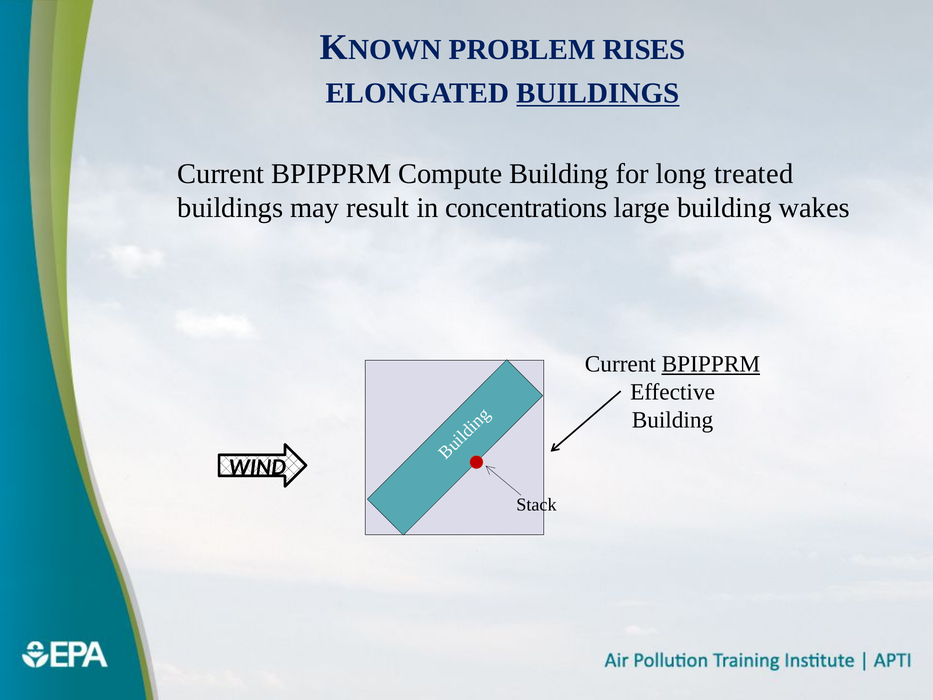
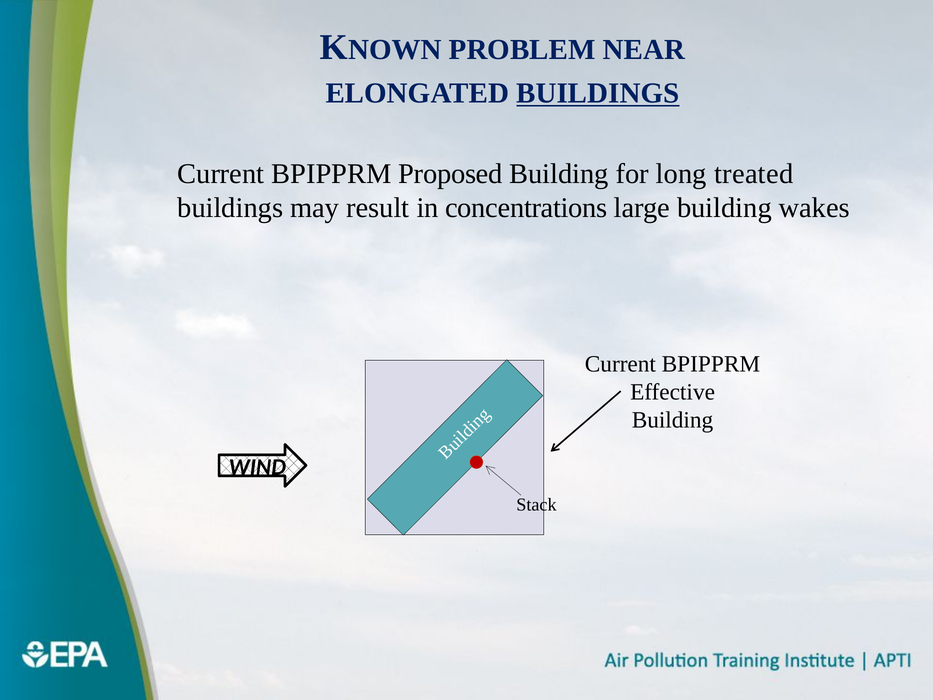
RISES: RISES -> NEAR (644, 50)
Compute: Compute -> Proposed (450, 174)
BPIPPRM underline: present -> none (711, 364)
